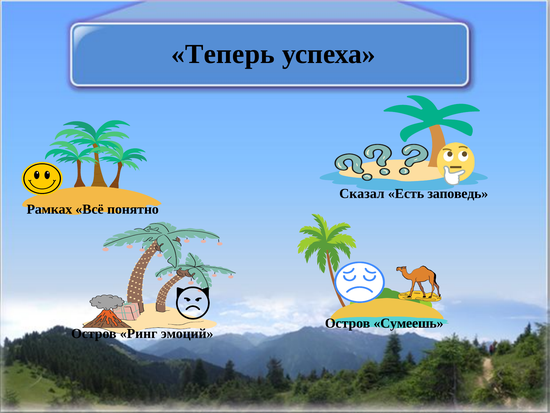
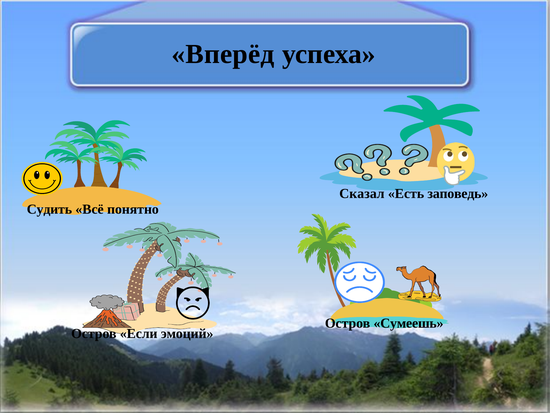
Теперь: Теперь -> Вперёд (223, 54)
Рамках: Рамках -> Судить (49, 209)
Ринг: Ринг -> Если (139, 333)
